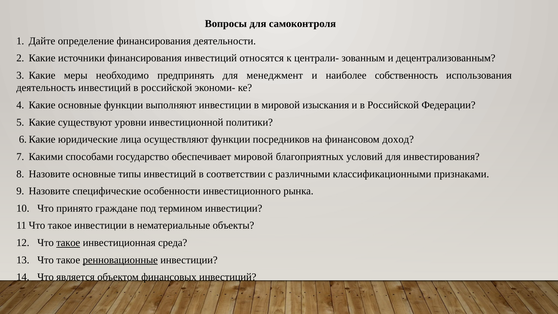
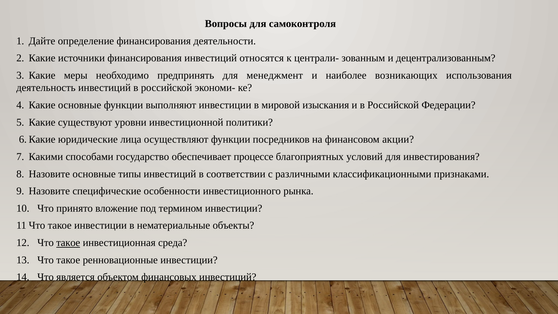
собственность: собственность -> возникающих (406, 75)
доход: доход -> акции (398, 139)
обеспечивает мировой: мировой -> процессе (254, 157)
граждане: граждане -> вложение (117, 208)
ренновационные underline: present -> none (120, 260)
